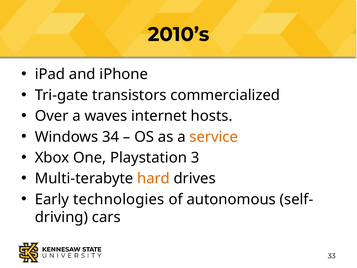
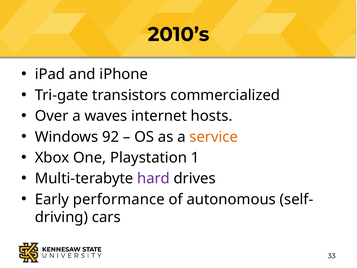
34: 34 -> 92 (111, 137)
3: 3 -> 1 (195, 158)
hard colour: orange -> purple (154, 178)
technologies: technologies -> performance (119, 199)
